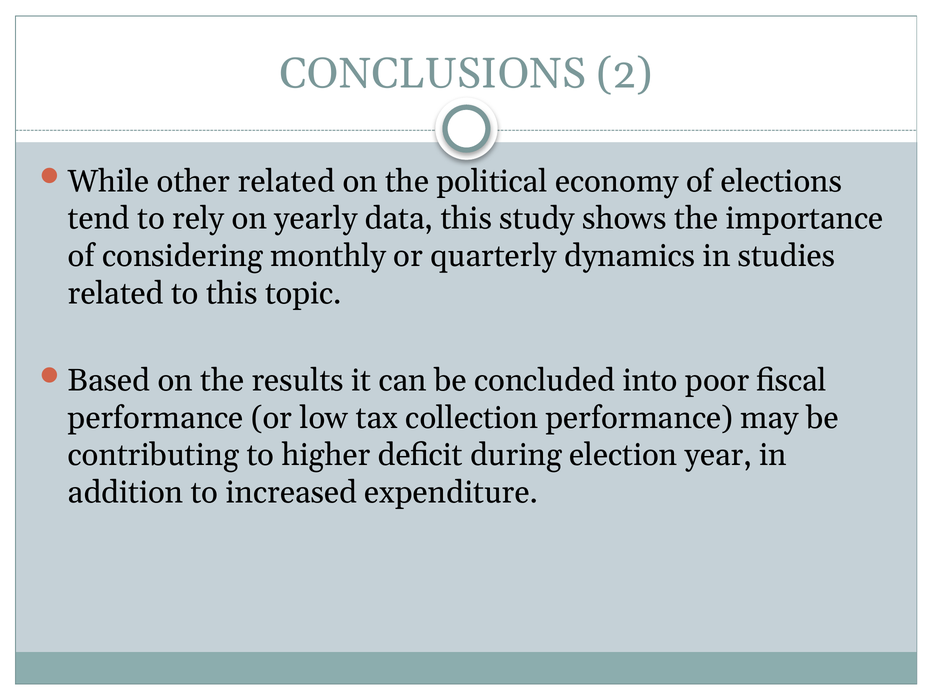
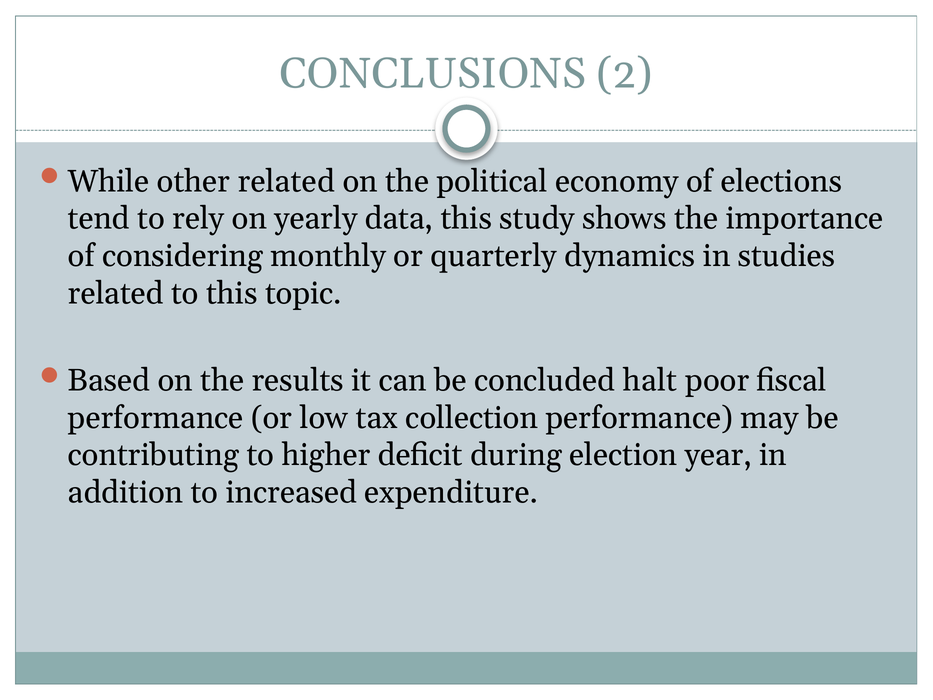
into: into -> halt (650, 380)
